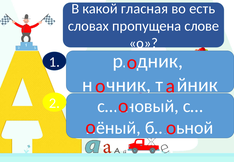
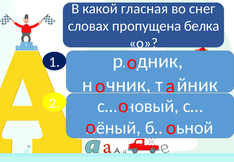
есть: есть -> снег (202, 9)
слове: слове -> белка (202, 26)
